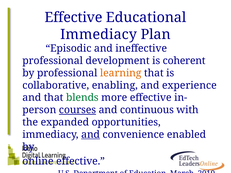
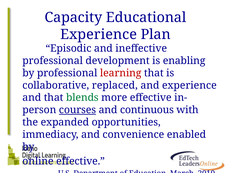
Effective: Effective -> Capacity (73, 18)
Immediacy: Immediacy -> Experience (99, 34)
coherent: coherent -> enabling (184, 61)
learning colour: orange -> red (121, 73)
enabling: enabling -> replaced (115, 85)
and underline: present -> none (91, 135)
